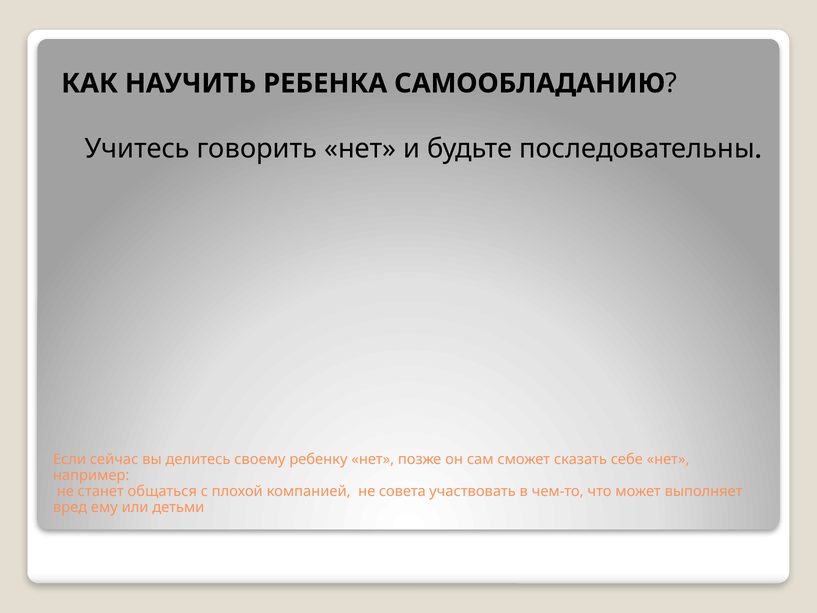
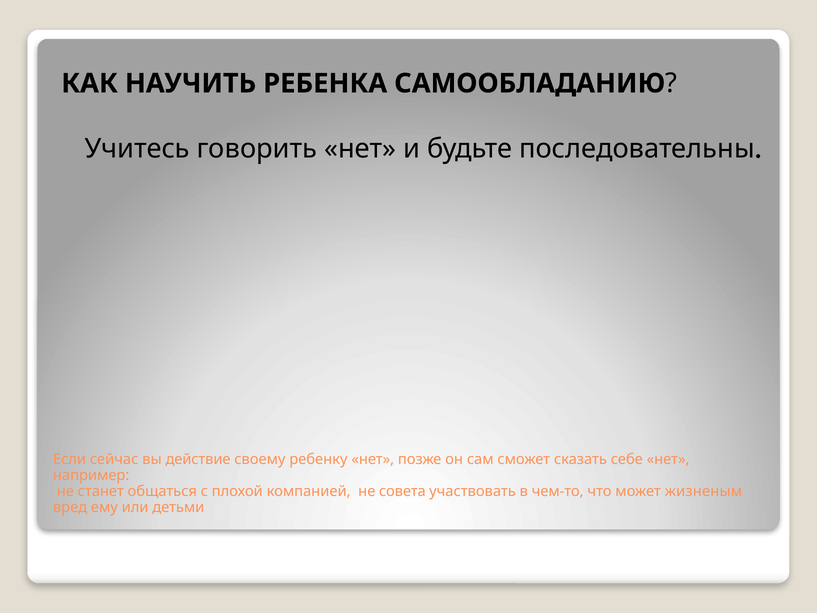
делитесь: делитесь -> действие (198, 459)
выполняет: выполняет -> жизненым (703, 491)
